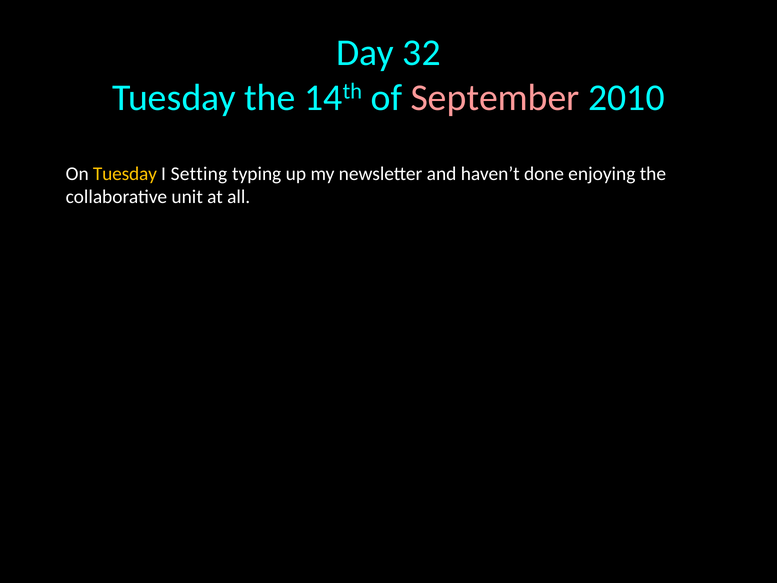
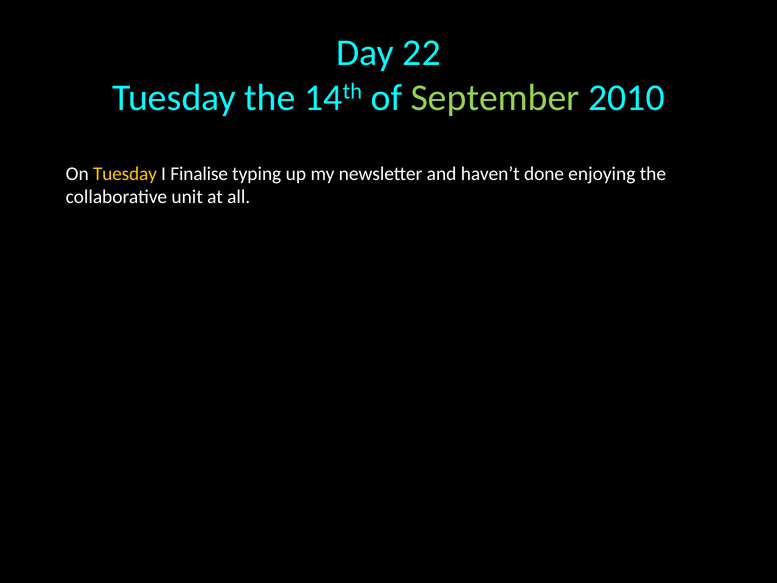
32: 32 -> 22 (422, 53)
September colour: pink -> light green (495, 98)
Setting: Setting -> Finalise (199, 174)
